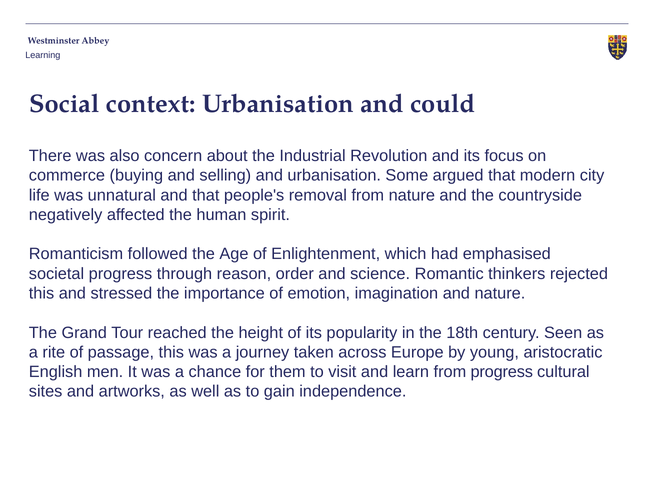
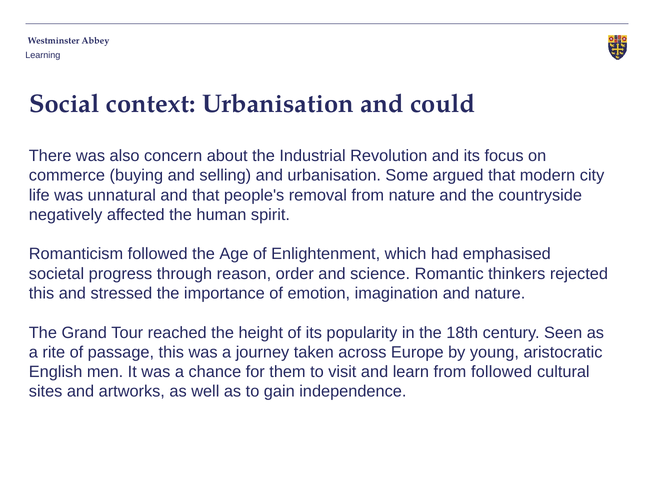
from progress: progress -> followed (502, 372)
